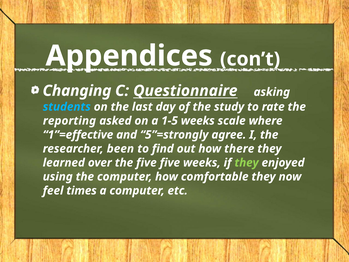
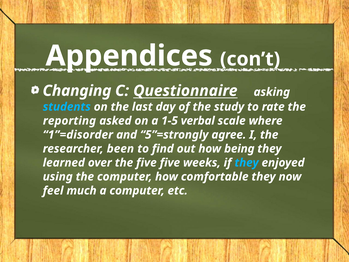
1-5 weeks: weeks -> verbal (198, 121)
1”=effective: 1”=effective -> 1”=disorder (78, 135)
there: there -> being (239, 149)
they colour: light green -> light blue (247, 163)
times: times -> much (82, 190)
